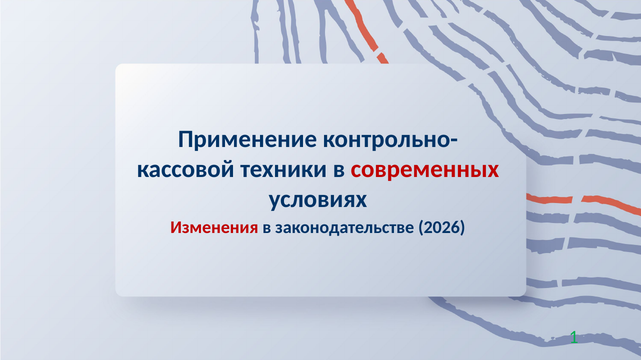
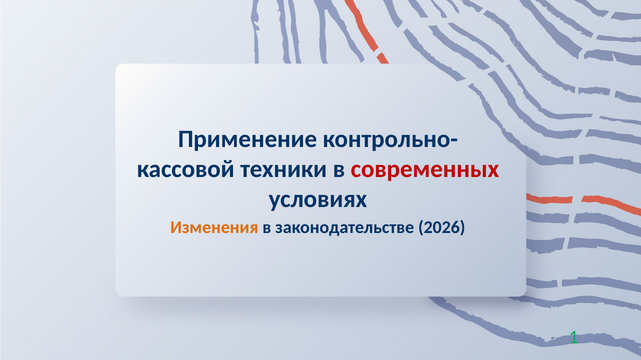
Изменения colour: red -> orange (214, 228)
